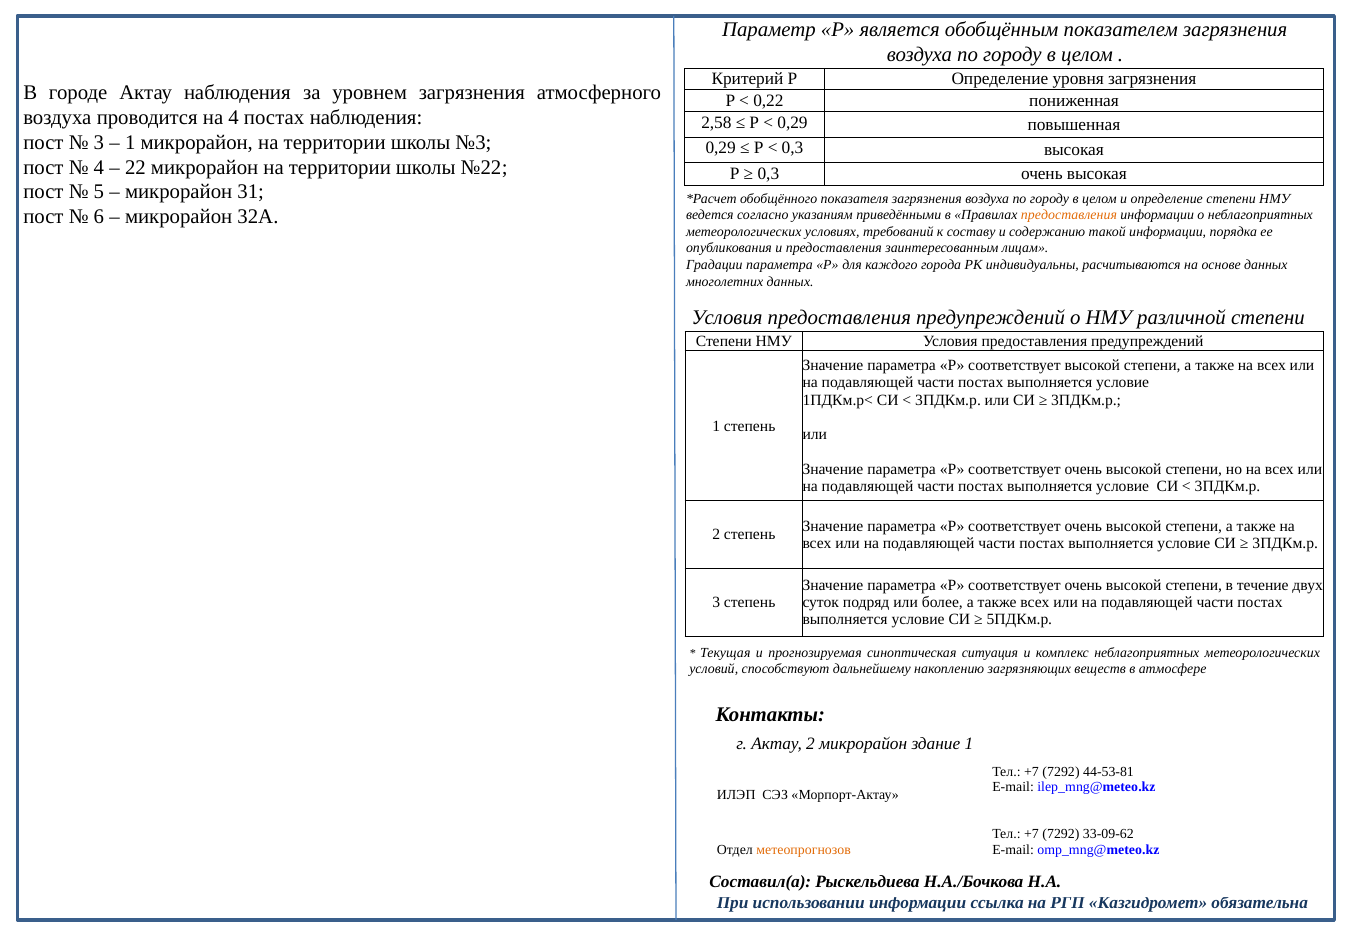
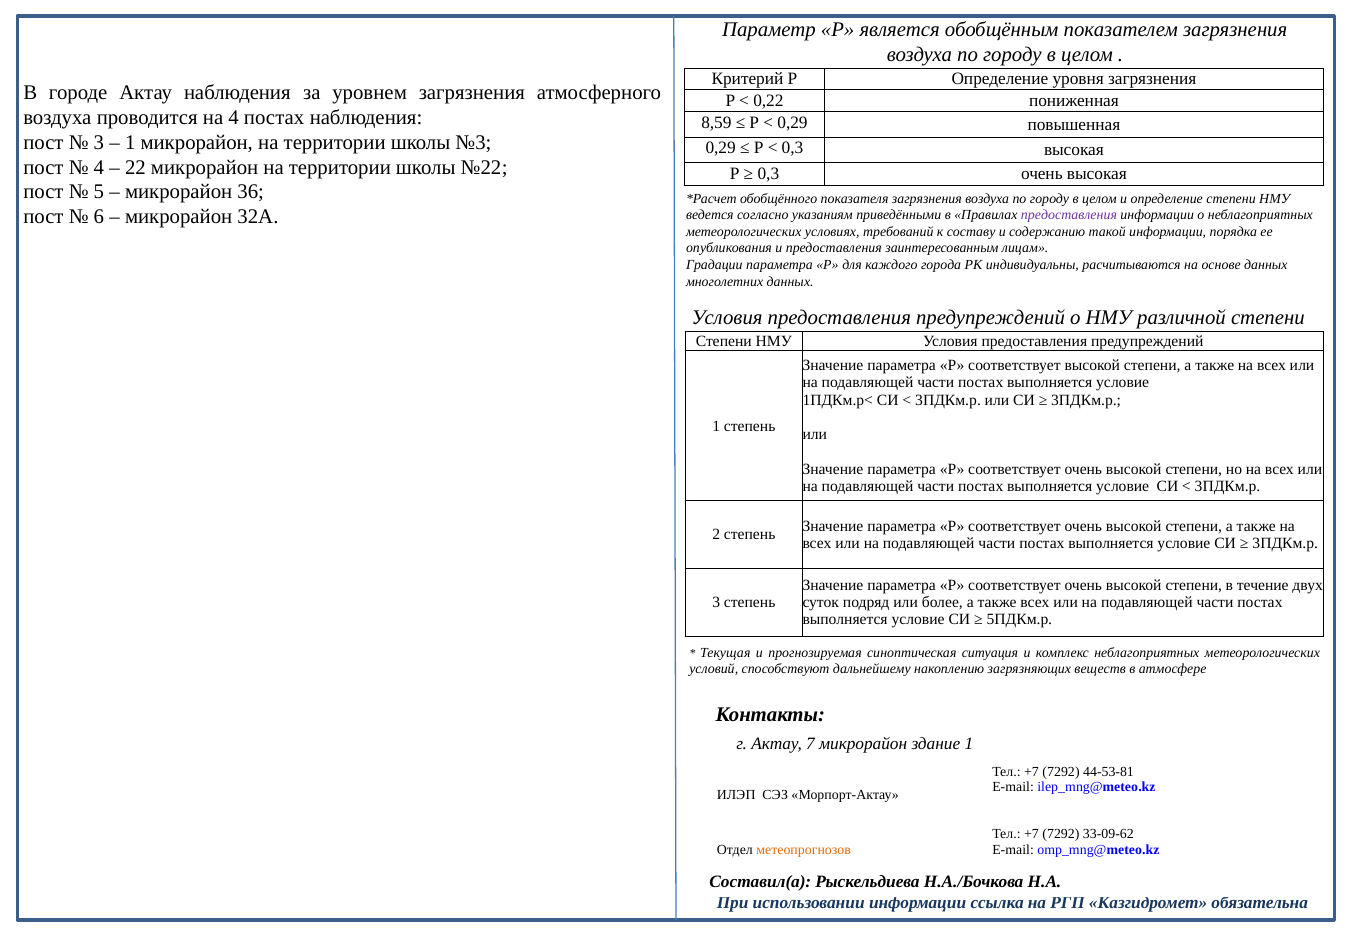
2,58: 2,58 -> 8,59 (716, 123)
31: 31 -> 36 (251, 192)
предоставления colour: orange -> purple (1069, 215)
Актау 2: 2 -> 7 (810, 744)
